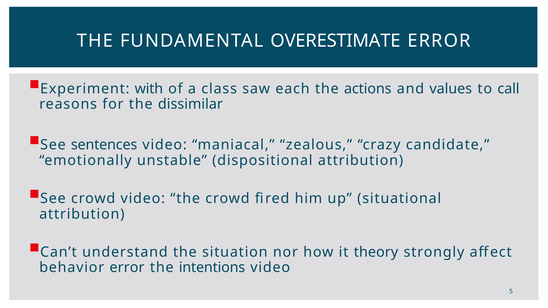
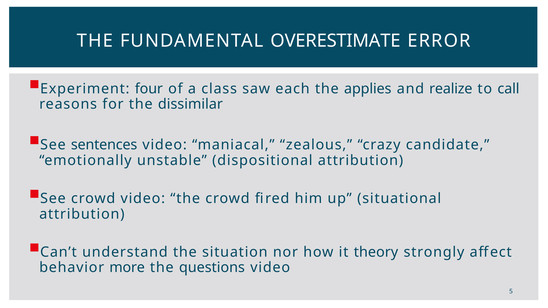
with: with -> four (149, 89)
actions: actions -> applies (368, 89)
values: values -> realize (451, 89)
behavior error: error -> more (127, 268)
intentions: intentions -> questions (212, 268)
